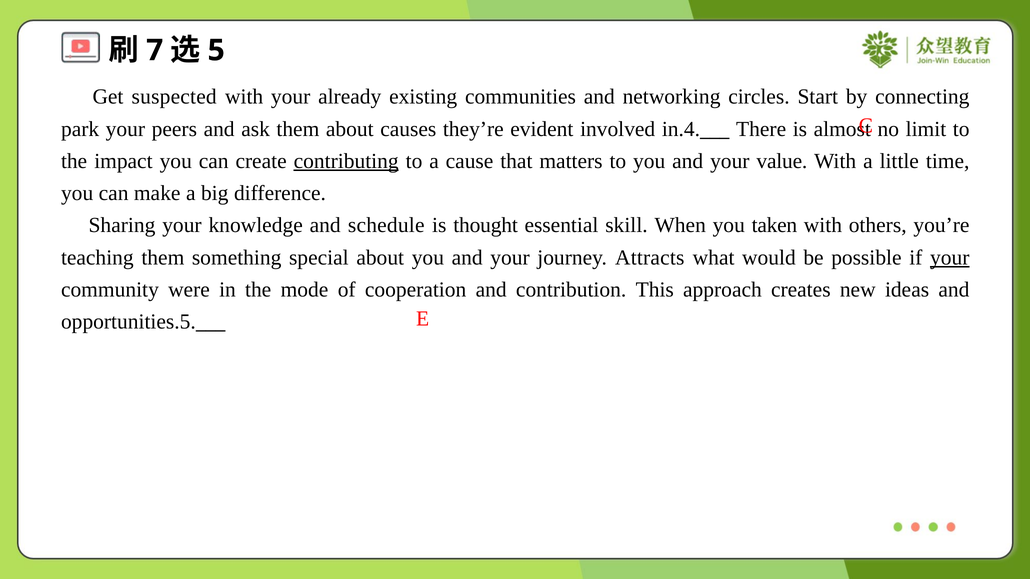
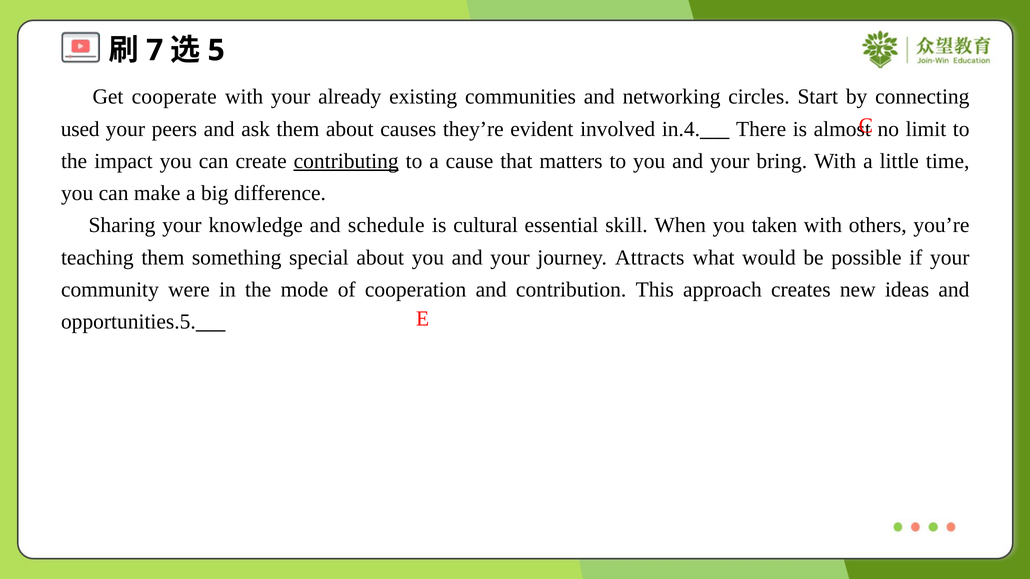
suspected: suspected -> cooperate (174, 97)
park: park -> used (80, 129)
value: value -> bring (782, 161)
thought: thought -> cultural (486, 226)
your underline: present -> none (950, 258)
